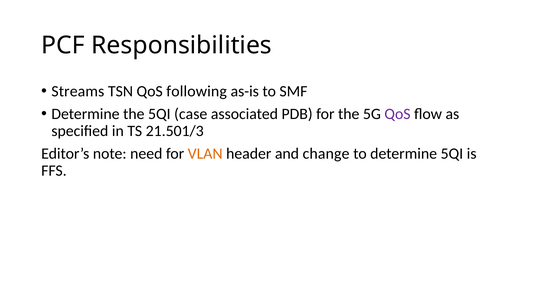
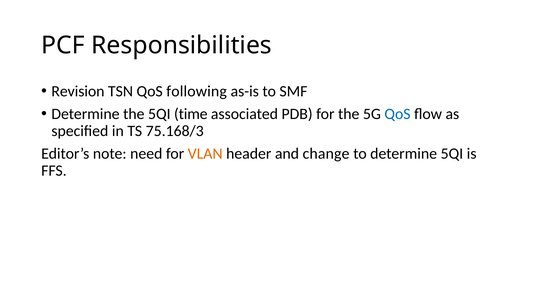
Streams: Streams -> Revision (78, 91)
case: case -> time (191, 114)
QoS colour: purple -> blue (397, 114)
21.501/3: 21.501/3 -> 75.168/3 (175, 131)
